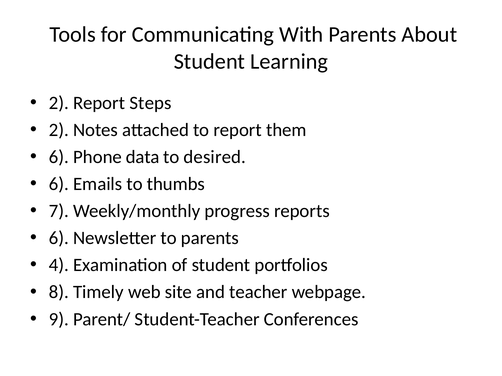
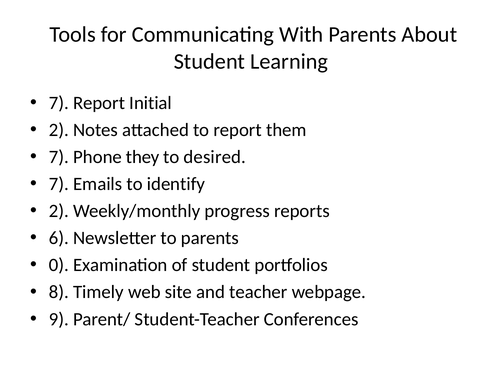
2: 2 -> 7 (59, 103)
Steps: Steps -> Initial (151, 103)
6: 6 -> 7 (59, 157)
data: data -> they (143, 157)
6: 6 -> 7 (59, 184)
thumbs: thumbs -> identify (176, 184)
7: 7 -> 2 (59, 211)
4: 4 -> 0 (59, 265)
